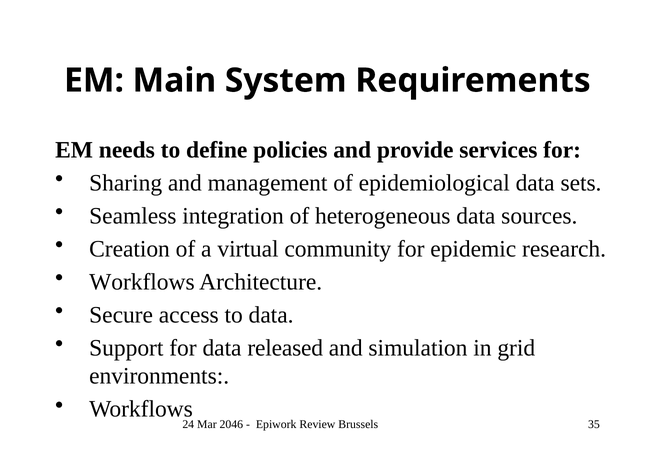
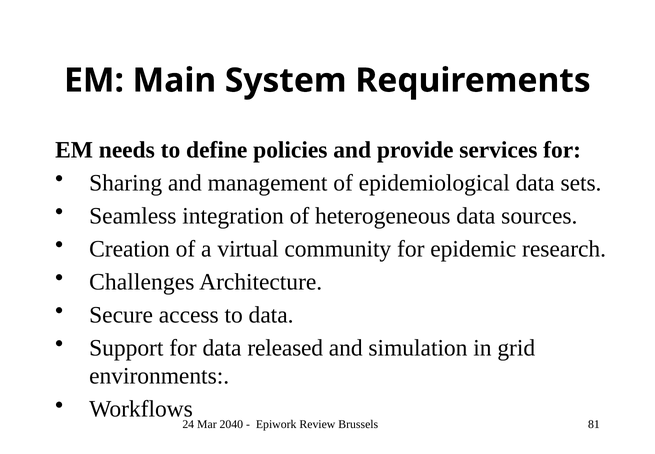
Workflows: Workflows -> Challenges (142, 282)
2046: 2046 -> 2040 (231, 424)
35: 35 -> 81 (594, 424)
